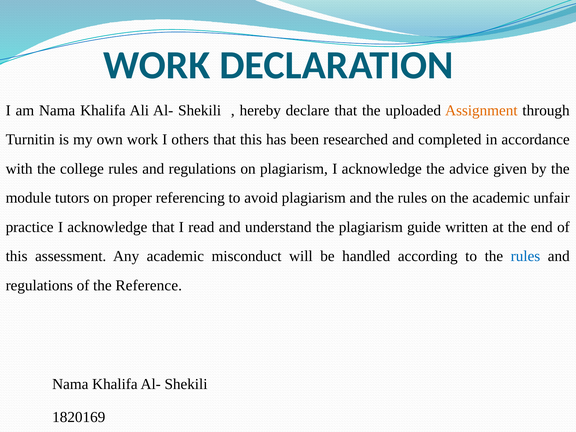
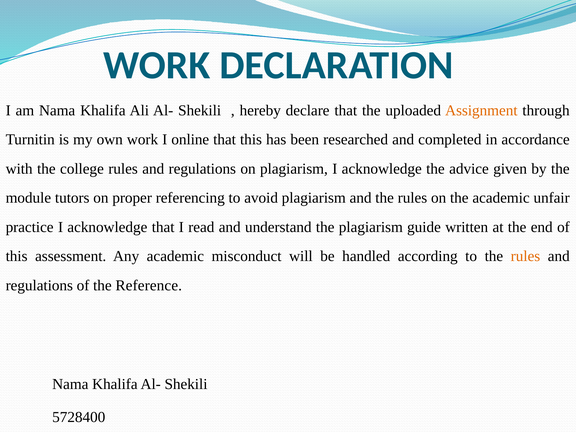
others: others -> online (190, 140)
rules colour: blue -> orange (525, 256)
1820169: 1820169 -> 5728400 (79, 417)
